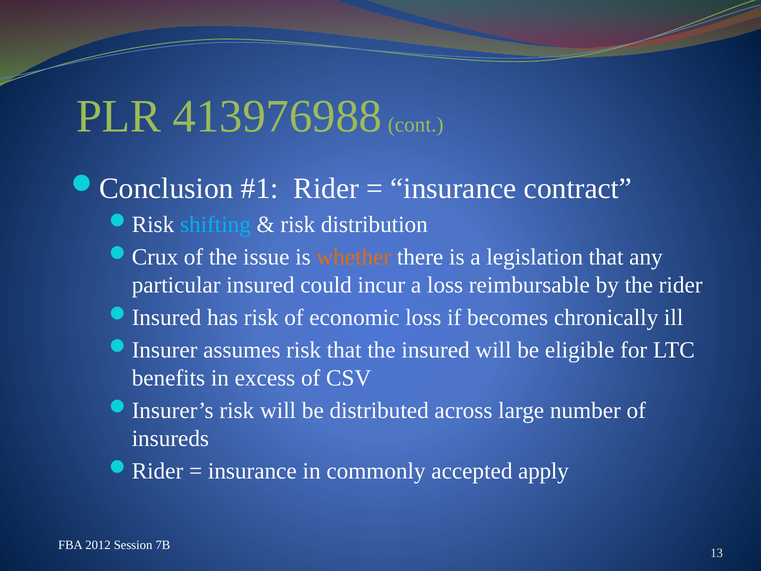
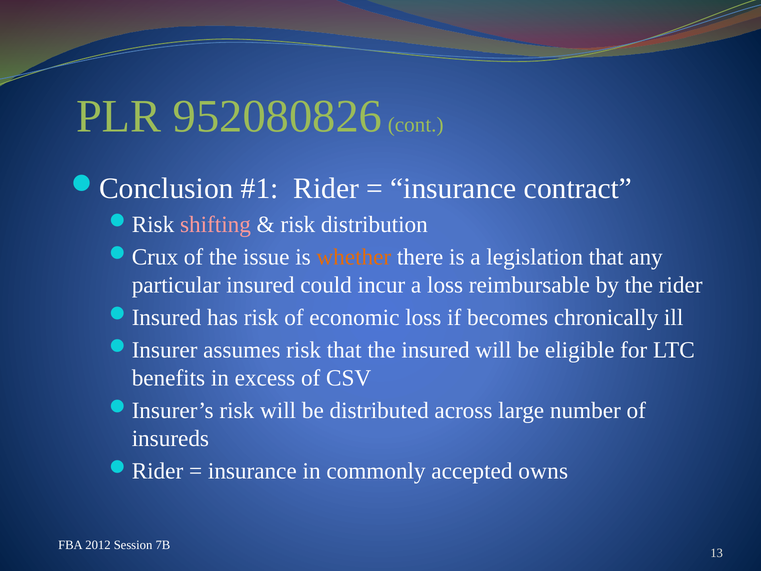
413976988: 413976988 -> 952080826 (277, 116)
shifting colour: light blue -> pink (215, 224)
apply: apply -> owns (543, 471)
